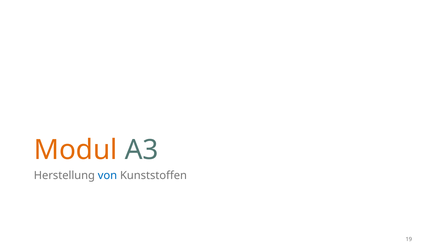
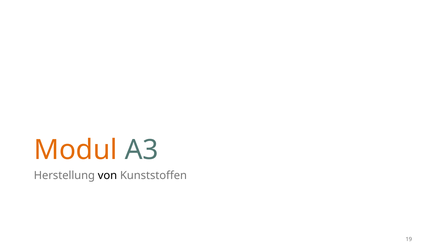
von colour: blue -> black (107, 176)
